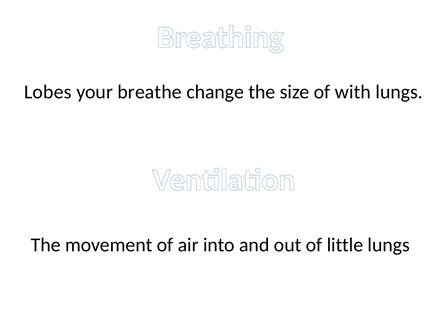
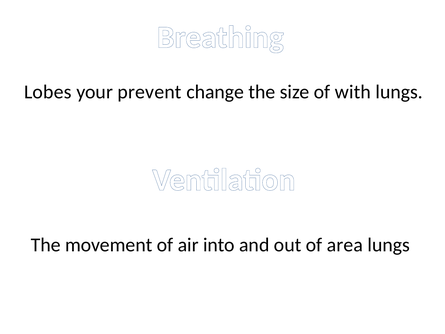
breathe: breathe -> prevent (150, 92)
little: little -> area (345, 245)
